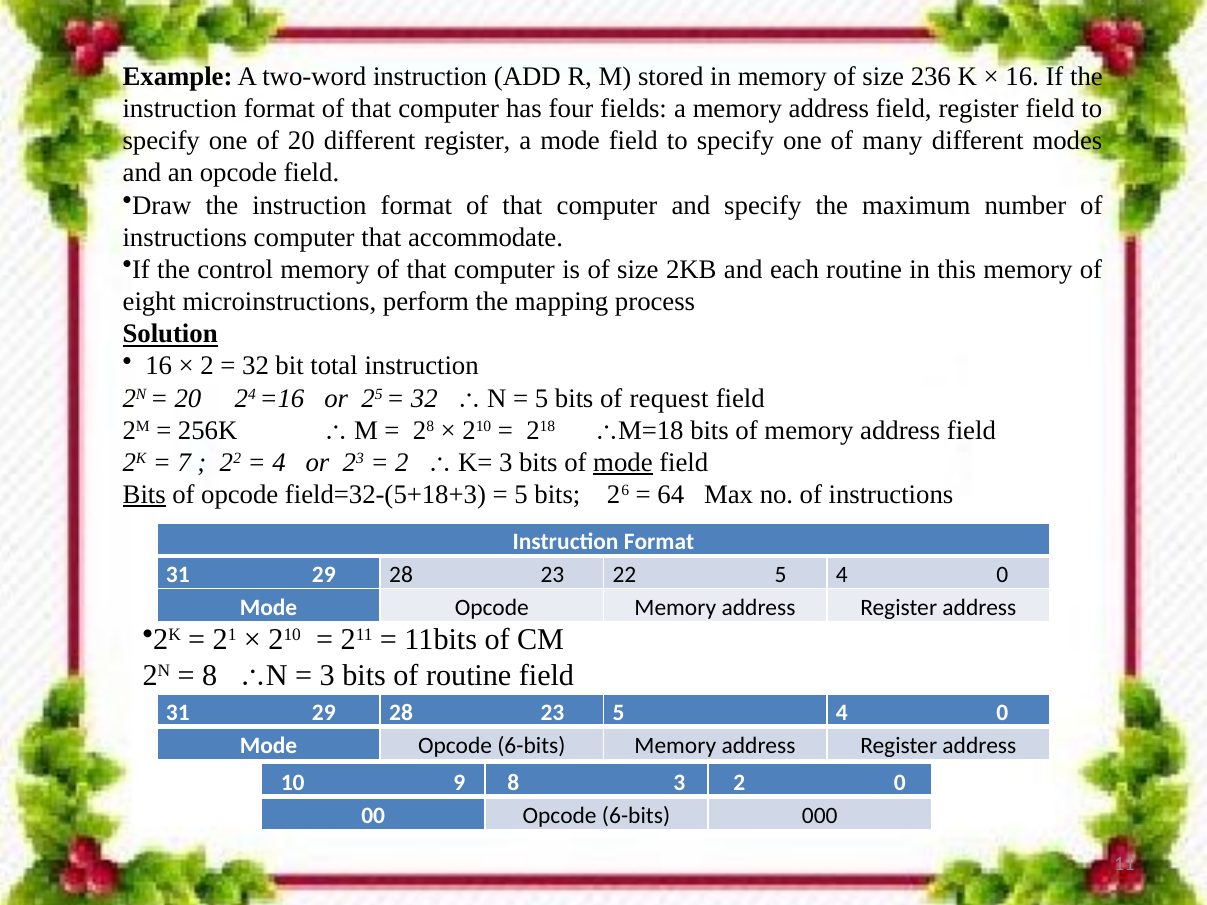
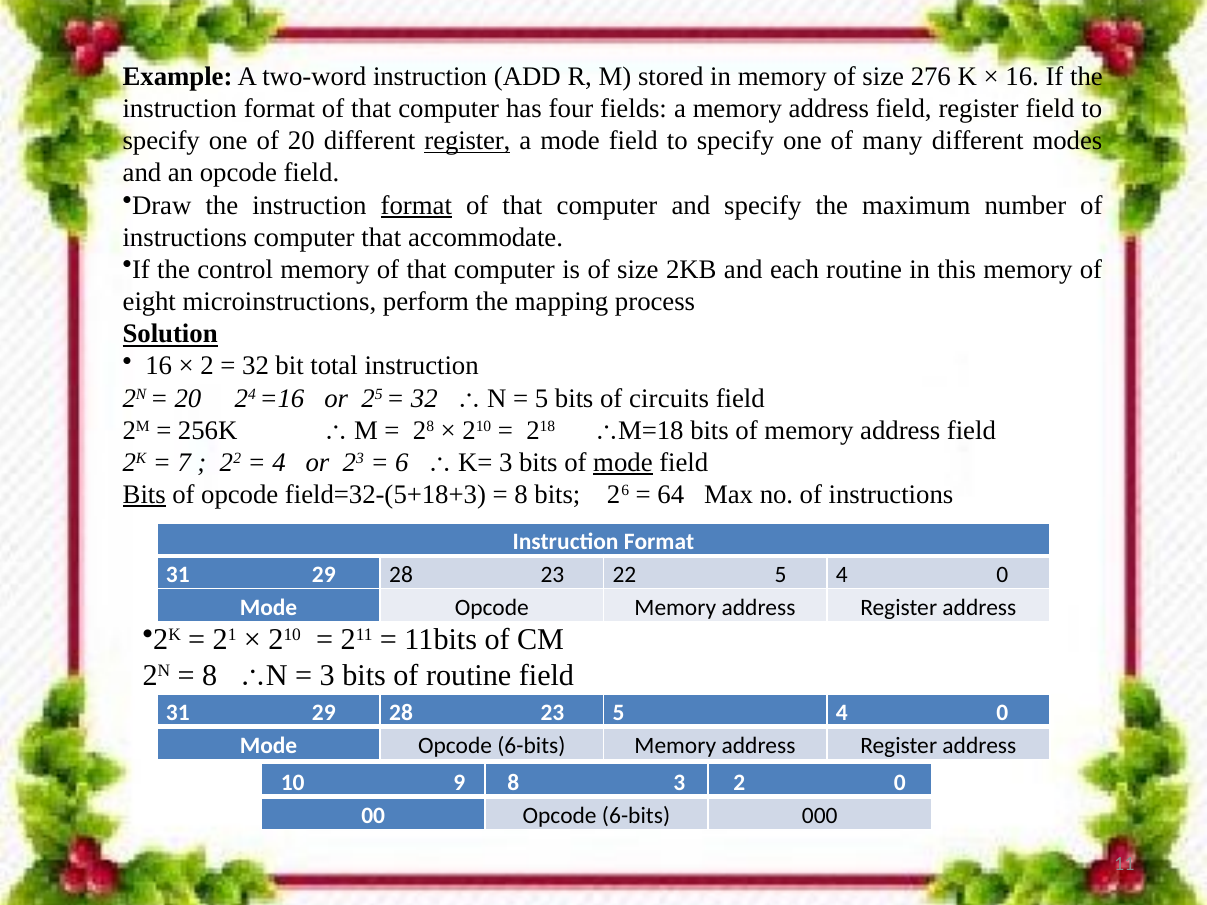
236: 236 -> 276 (931, 77)
register underline: none -> present (467, 141)
format underline: none -> present (416, 205)
request: request -> circuits (669, 398)
2: 2 -> 6 (402, 463)
5: 5 -> 8 (521, 495)
